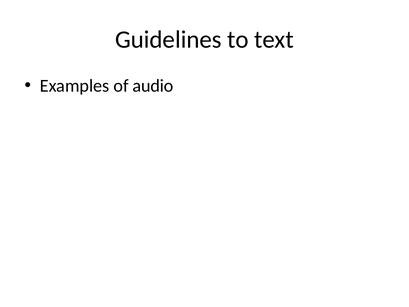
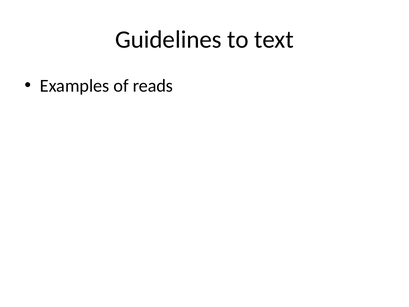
audio: audio -> reads (153, 86)
